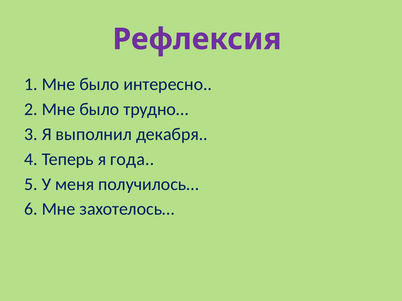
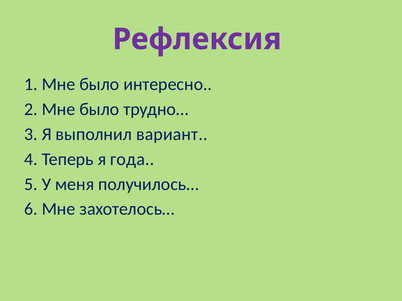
декабря: декабря -> вариант (172, 134)
